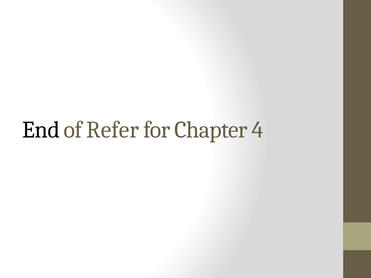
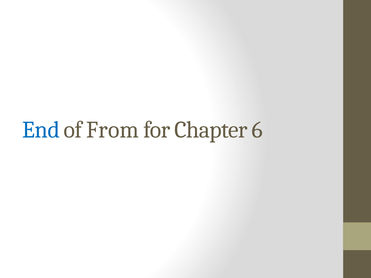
End colour: black -> blue (41, 130)
Refer: Refer -> From (113, 130)
4: 4 -> 6 (257, 130)
